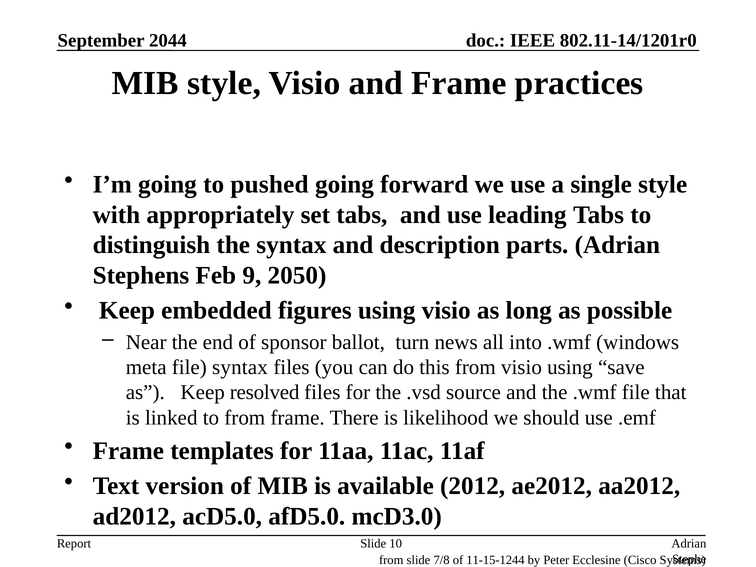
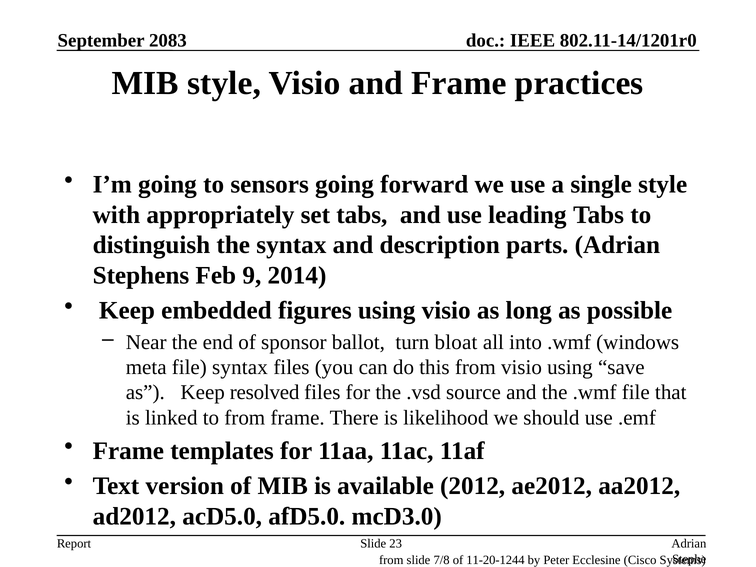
2044: 2044 -> 2083 (168, 40)
pushed: pushed -> sensors (270, 184)
2050: 2050 -> 2014 (297, 275)
news: news -> bloat (456, 342)
10: 10 -> 23 (396, 544)
11-15-1244: 11-15-1244 -> 11-20-1244 (495, 560)
